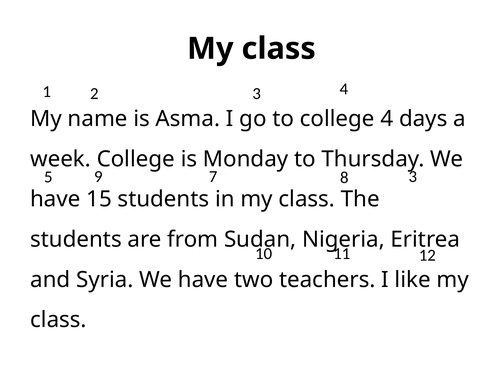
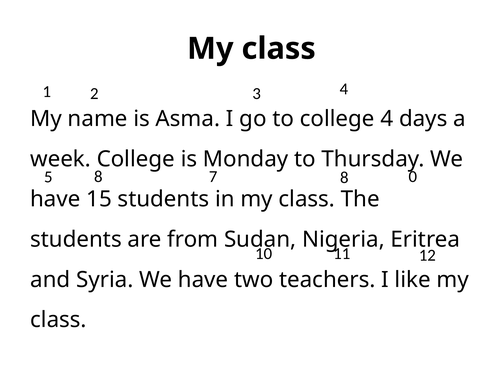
5 9: 9 -> 8 (98, 177)
8 3: 3 -> 0 (413, 177)
